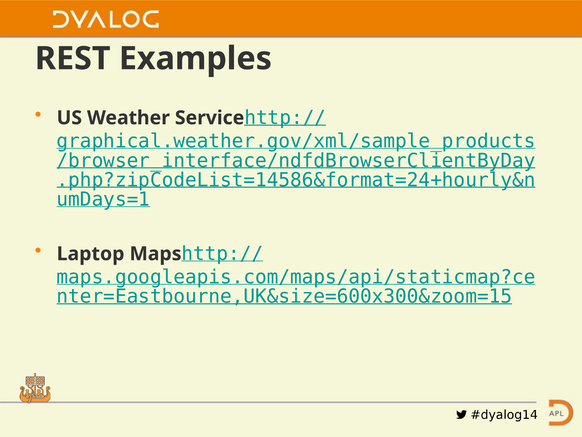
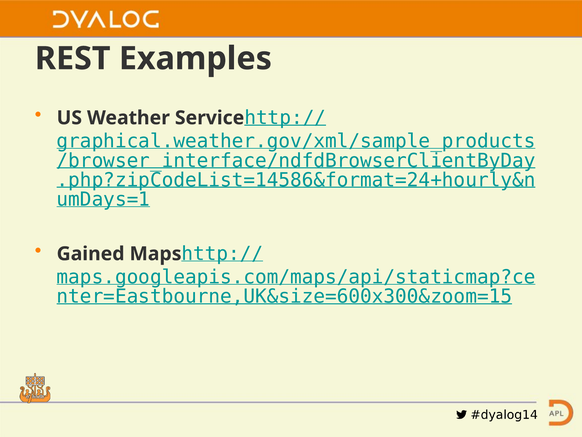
Laptop: Laptop -> Gained (91, 254)
